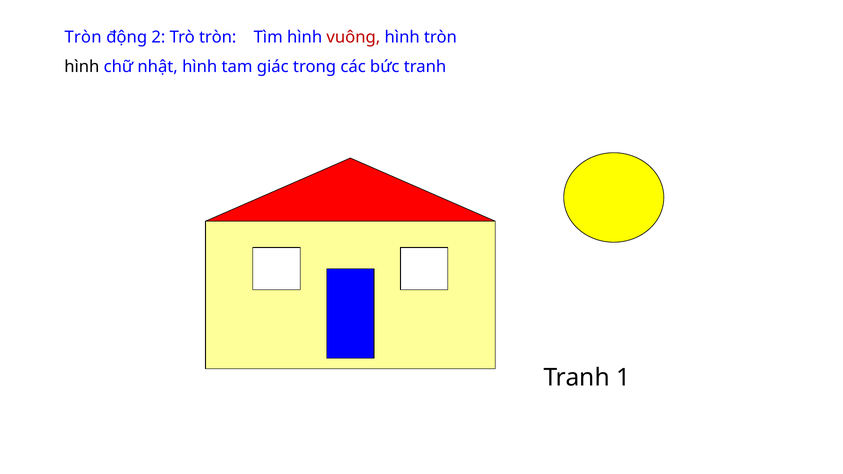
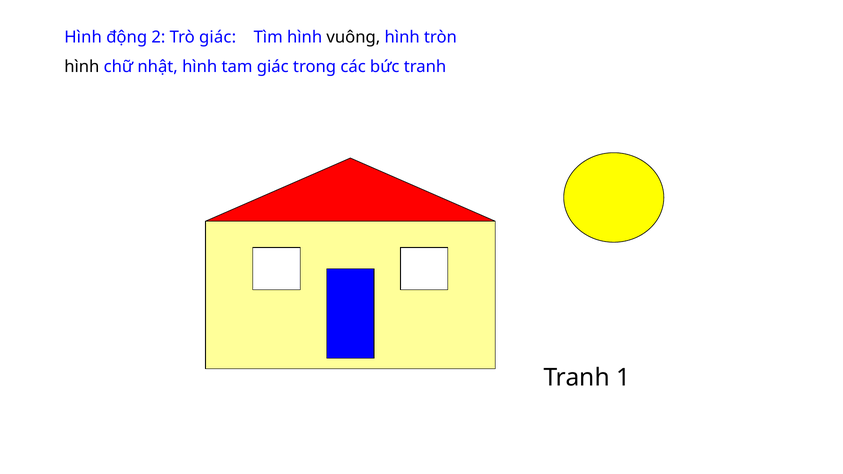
Tròn: Tròn -> Hình (83, 37)
Trò tròn: tròn -> giác (218, 37)
vuông colour: red -> black (353, 37)
